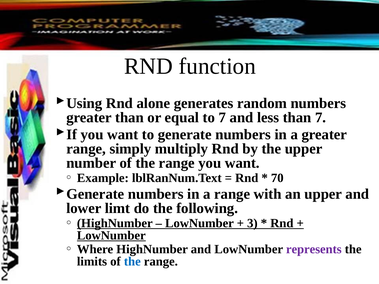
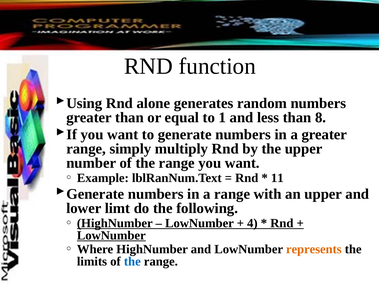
to 7: 7 -> 1 (222, 118)
than 7: 7 -> 8 (321, 118)
70: 70 -> 11 (277, 178)
3: 3 -> 4 (252, 223)
represents colour: purple -> orange (314, 249)
